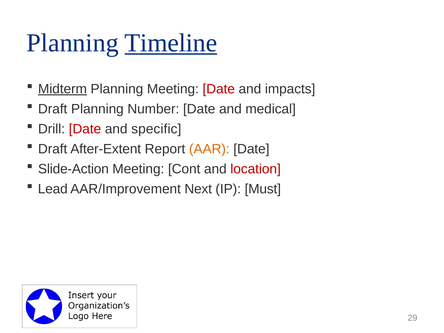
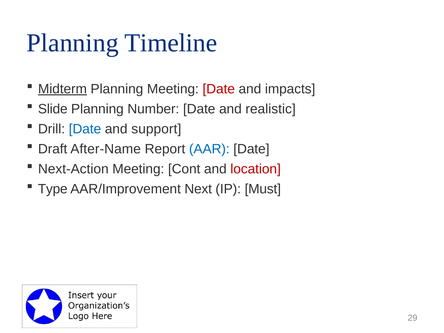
Timeline underline: present -> none (171, 43)
Draft: Draft -> Slide (53, 109)
medical: medical -> realistic (271, 109)
Date colour: red -> blue (85, 129)
specific: specific -> support (156, 129)
After-Extent: After-Extent -> After-Name (106, 149)
AAR colour: orange -> blue (209, 149)
Slide-Action: Slide-Action -> Next-Action (73, 169)
Lead: Lead -> Type (53, 189)
